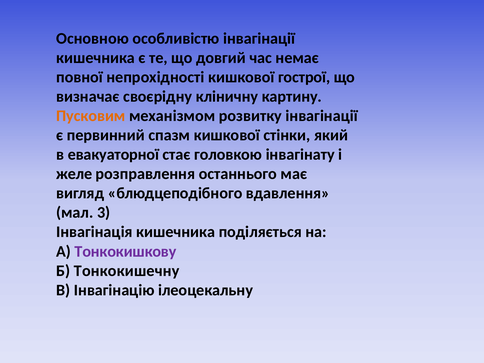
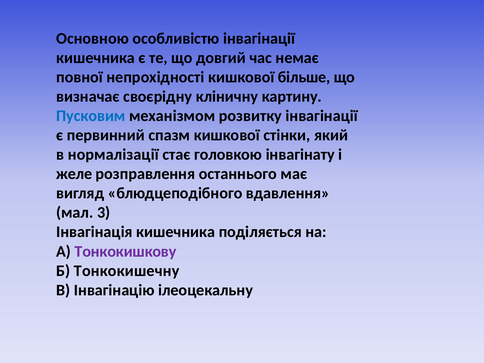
гострої: гострої -> більше (304, 77)
Пусковим colour: orange -> blue (91, 116)
евакуаторної: евакуаторної -> нормалізації (113, 155)
